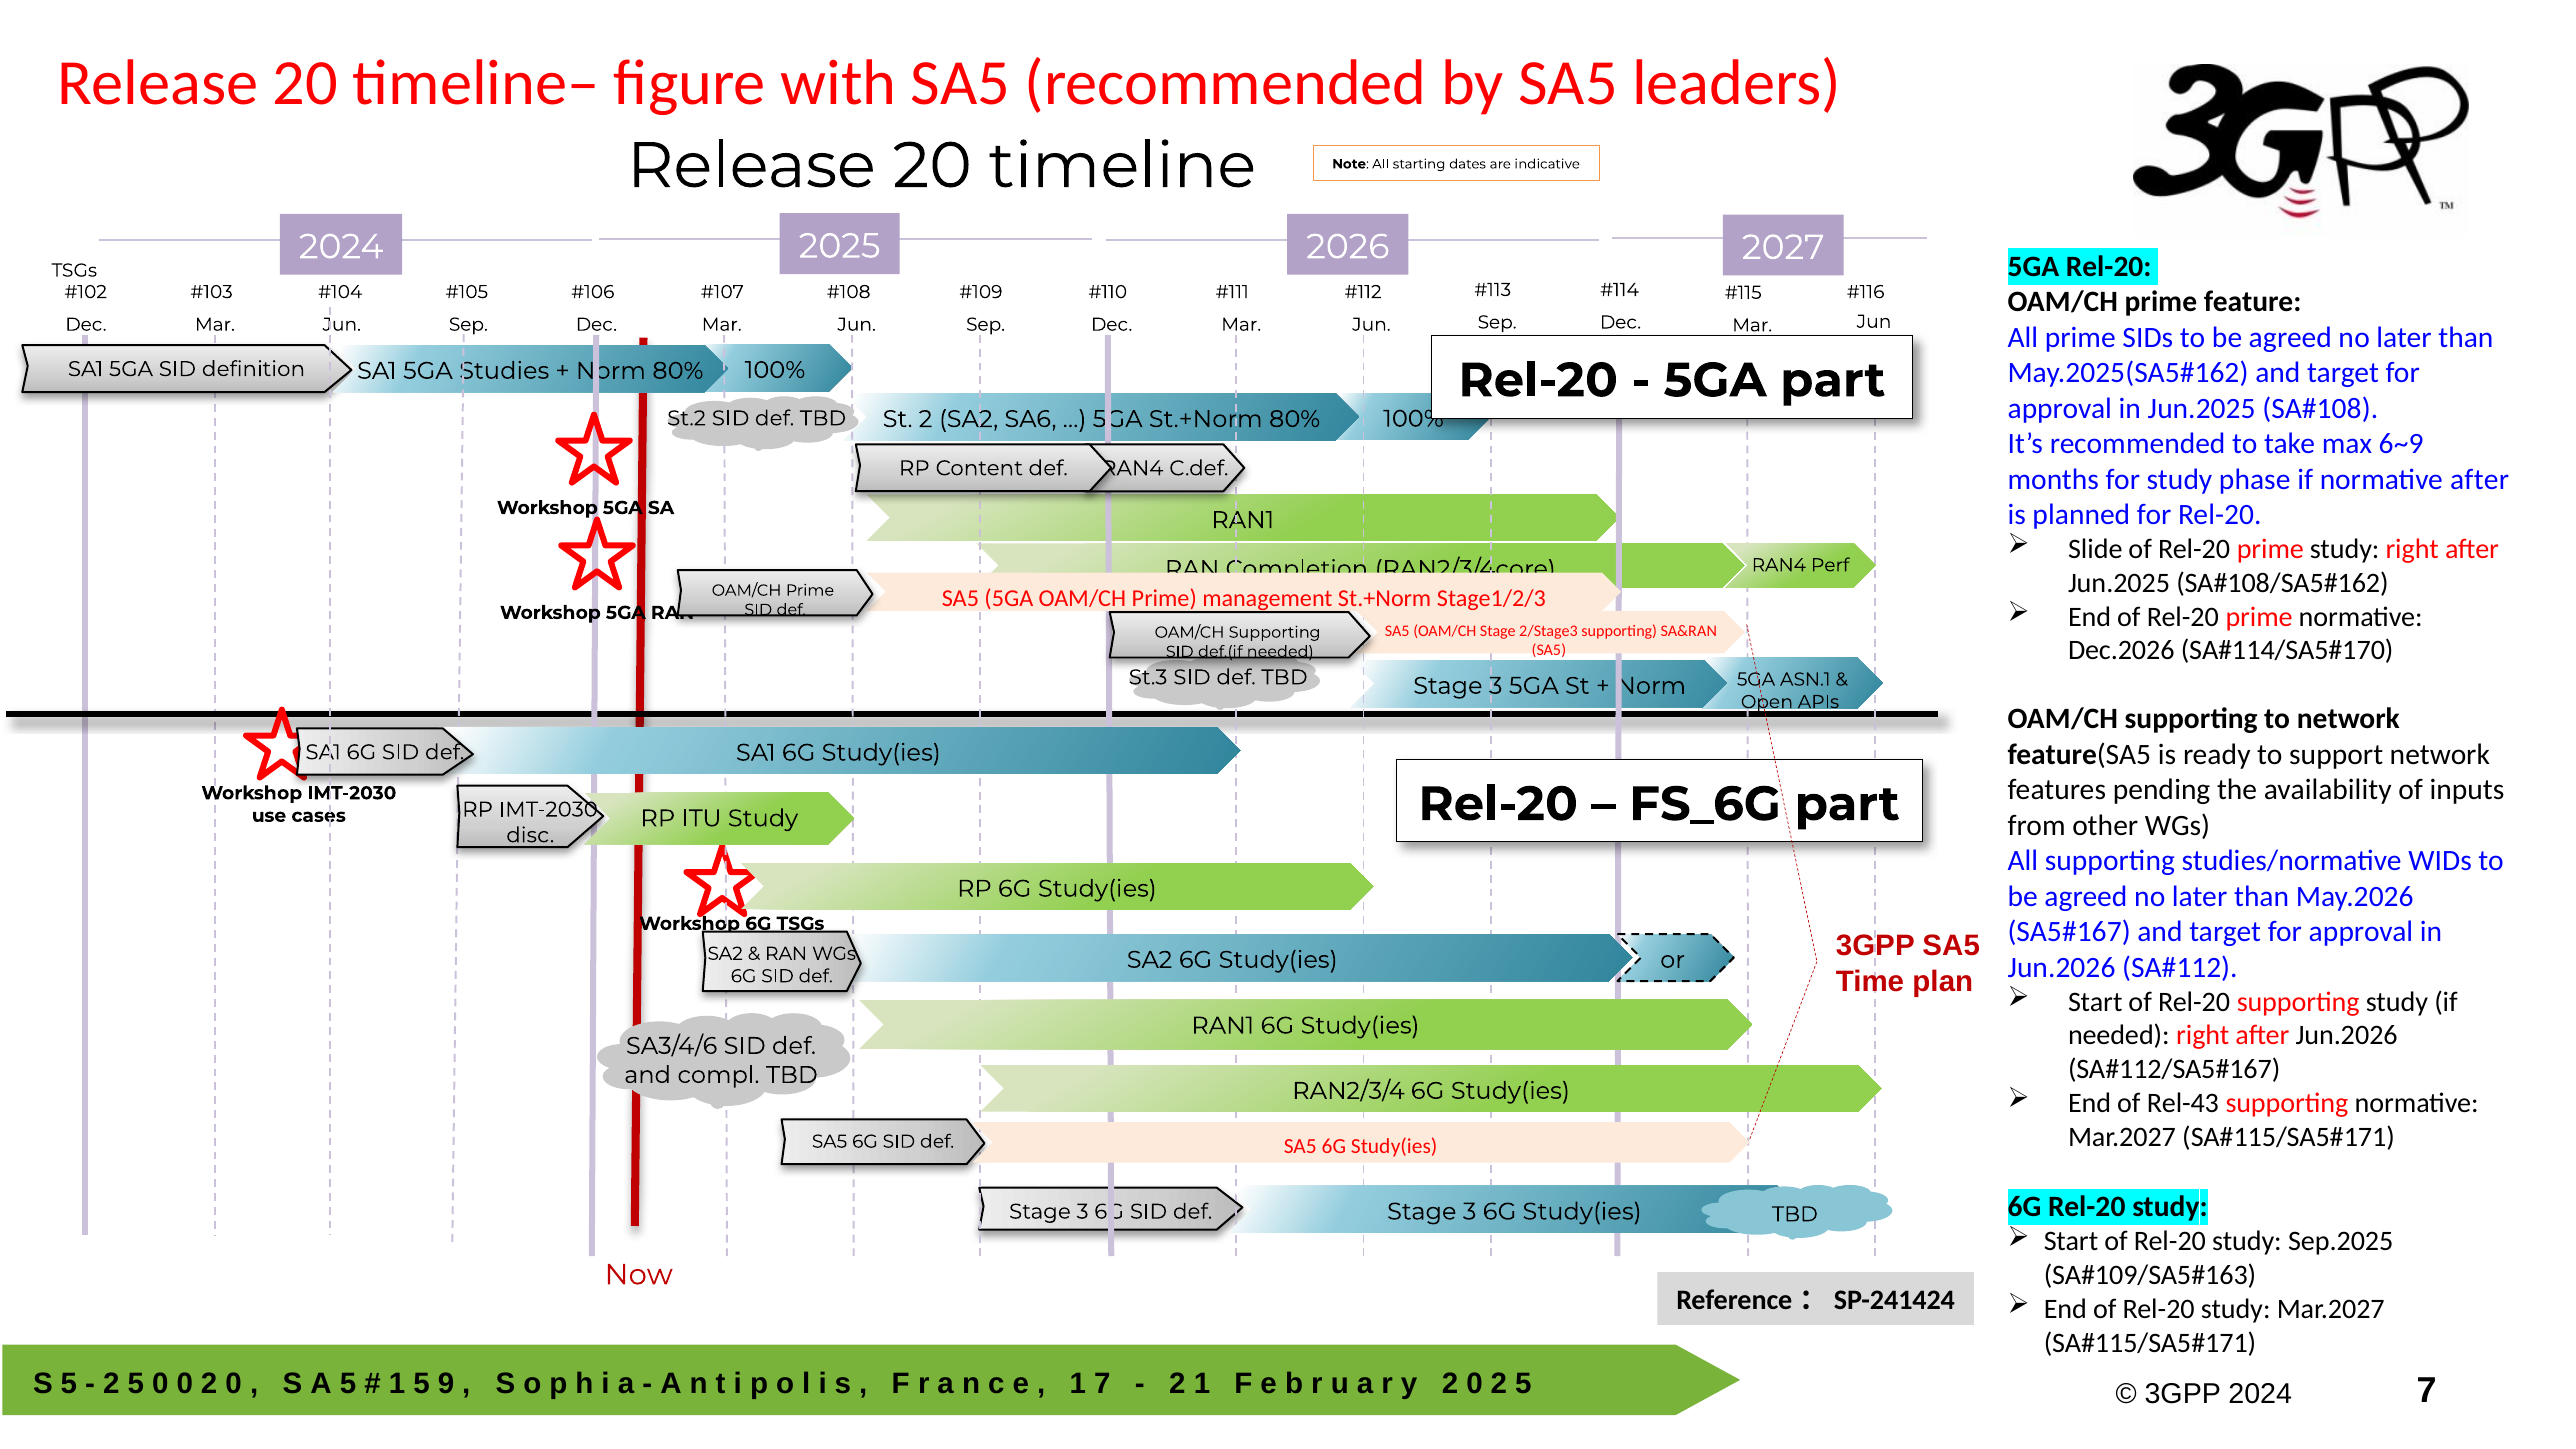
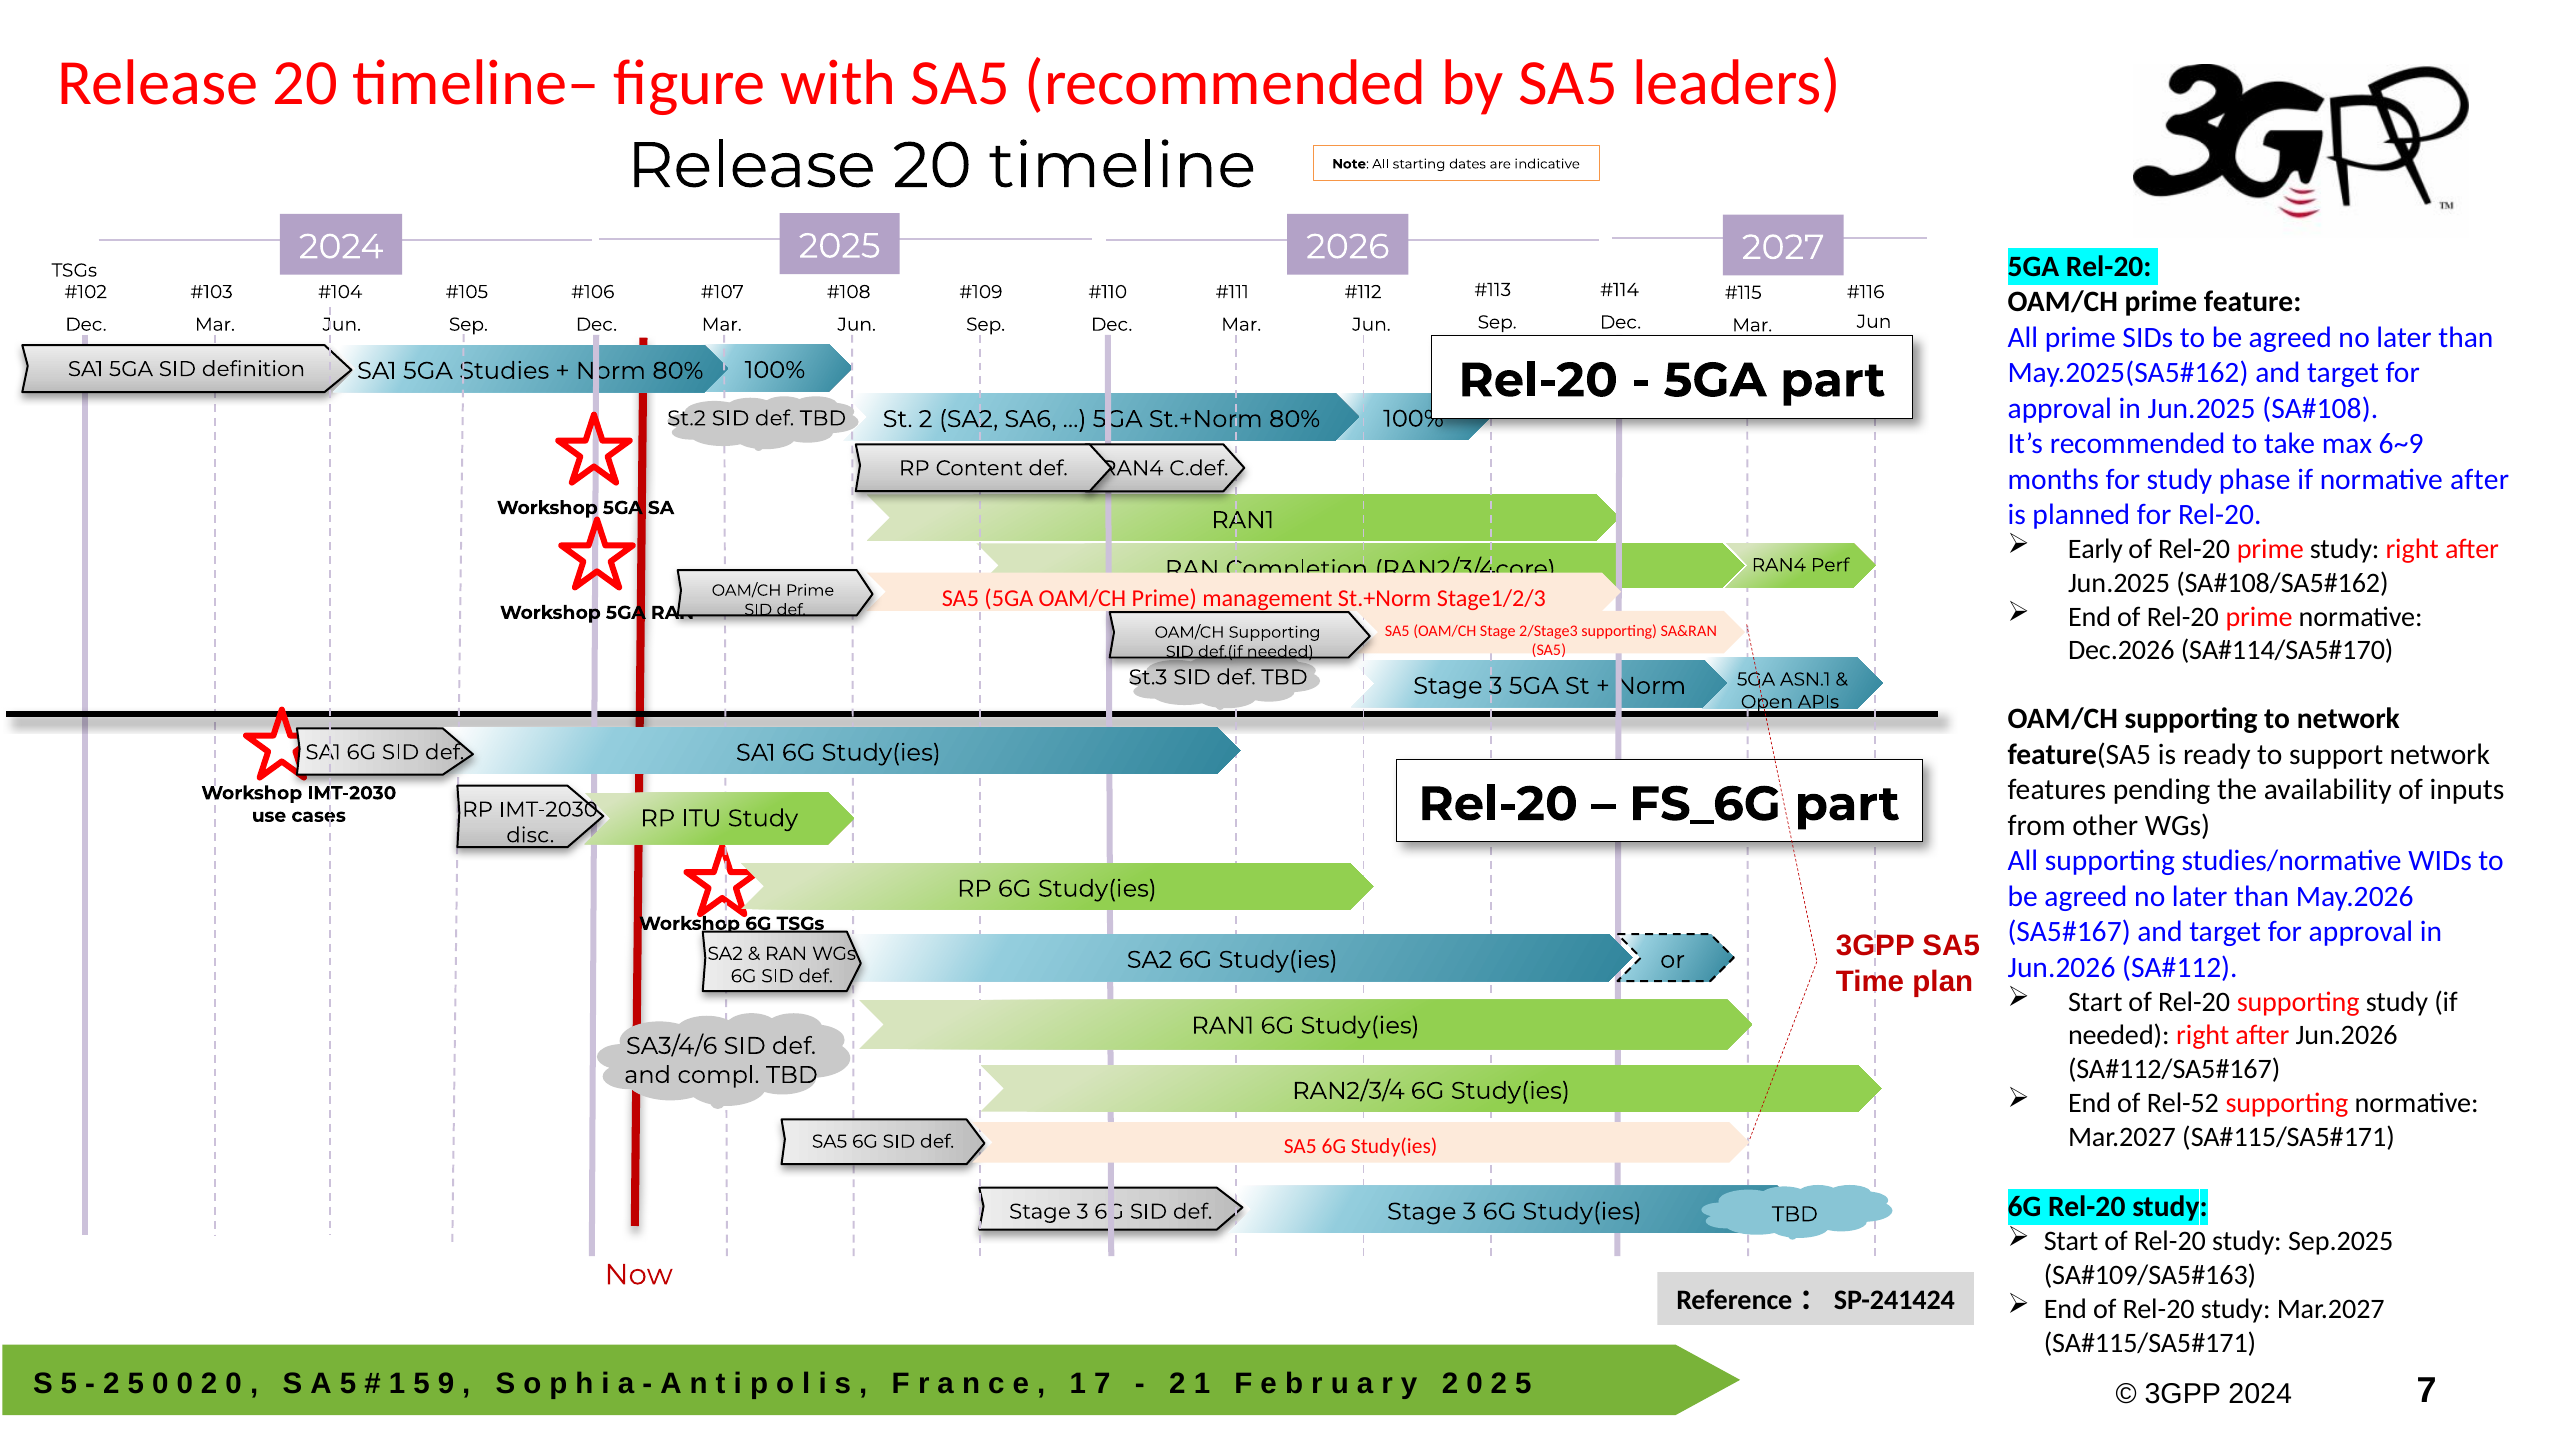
Slide: Slide -> Early (2095, 549)
Rel-43: Rel-43 -> Rel-52 (2183, 1103)
